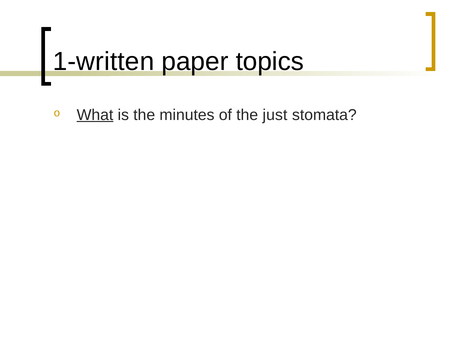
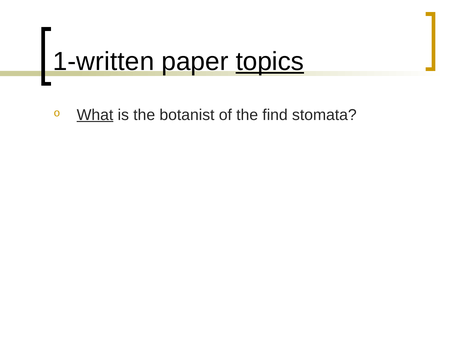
topics underline: none -> present (270, 62)
minutes: minutes -> botanist (187, 115)
just: just -> find (275, 115)
